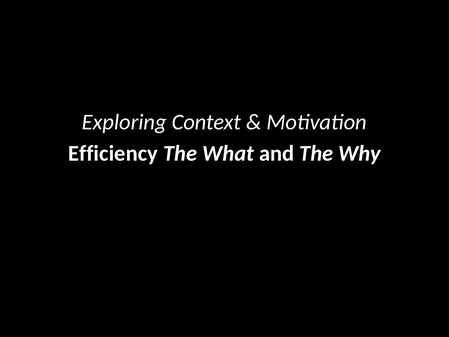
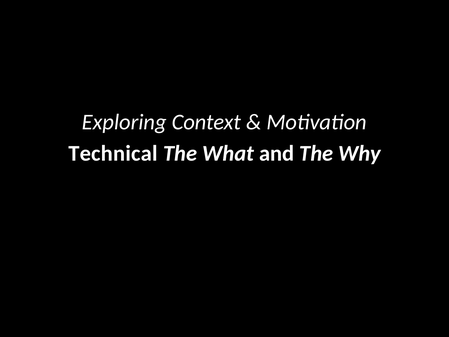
Efficiency: Efficiency -> Technical (113, 153)
